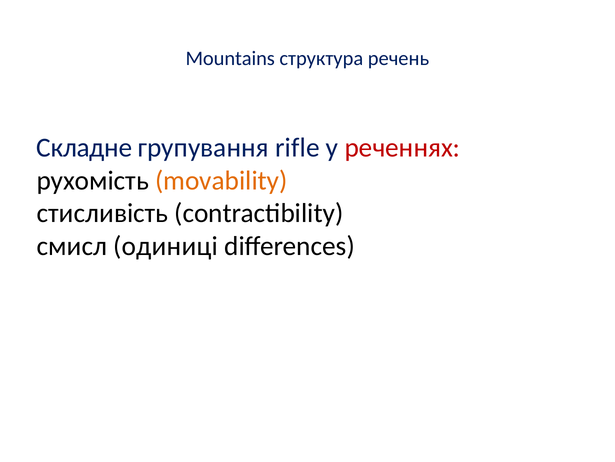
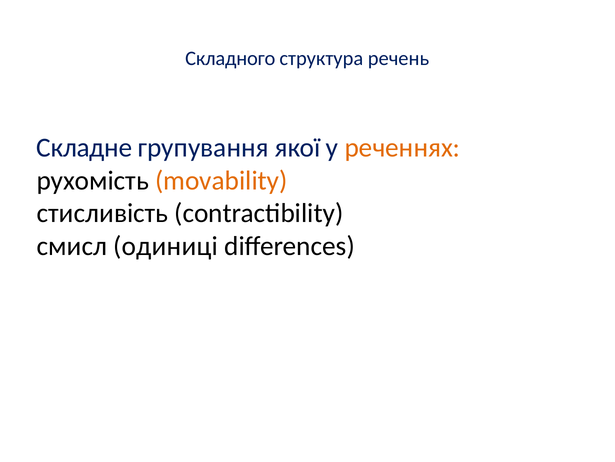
Mountains: Mountains -> Складного (230, 58)
rifle: rifle -> якої (298, 147)
реченнях colour: red -> orange (402, 147)
